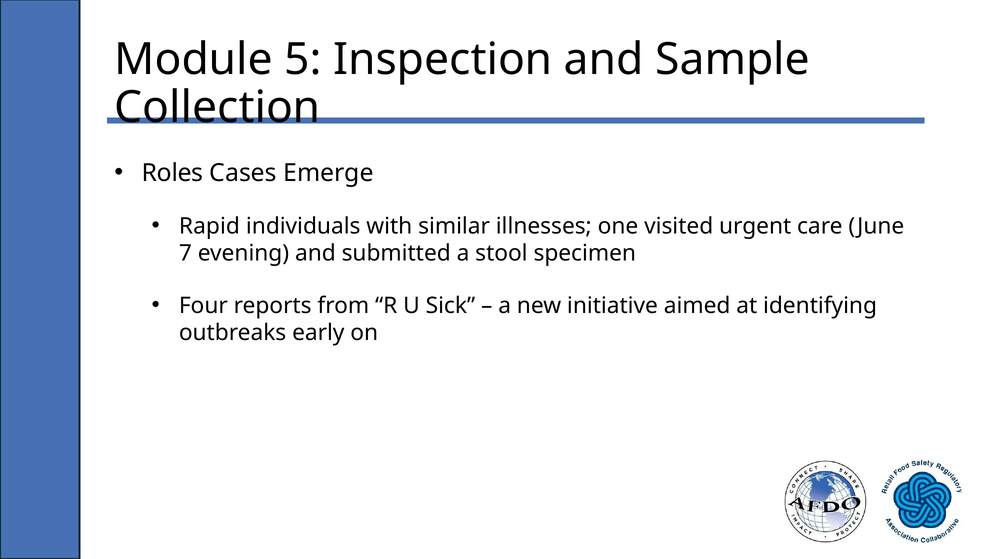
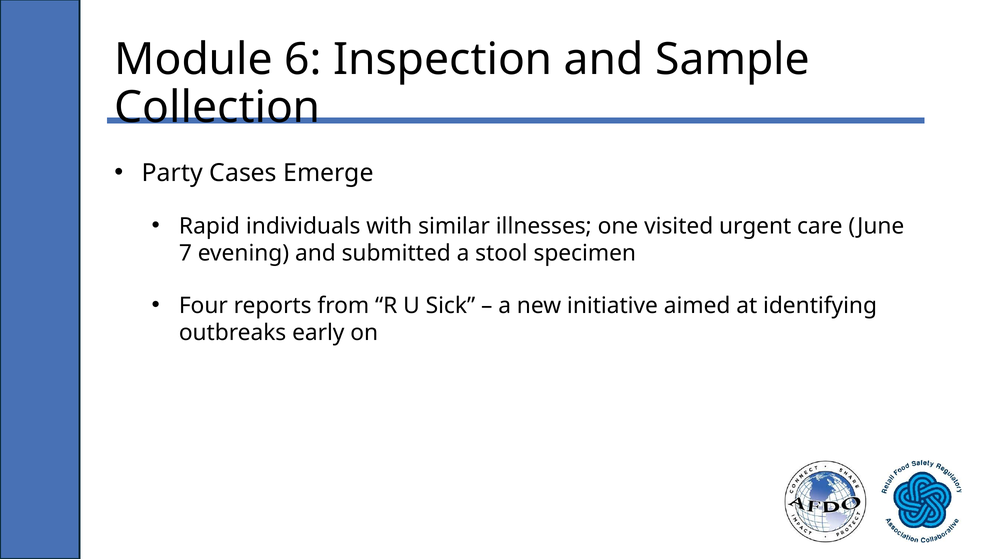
5: 5 -> 6 (303, 59)
Roles: Roles -> Party (172, 173)
